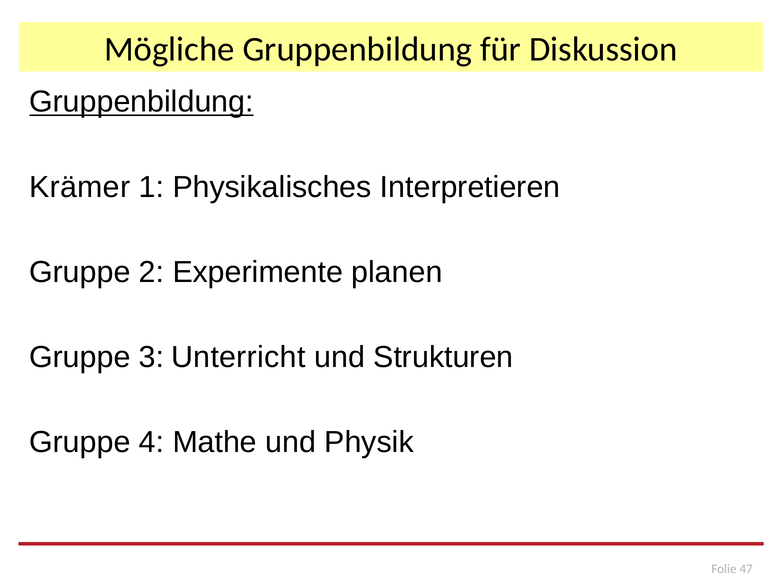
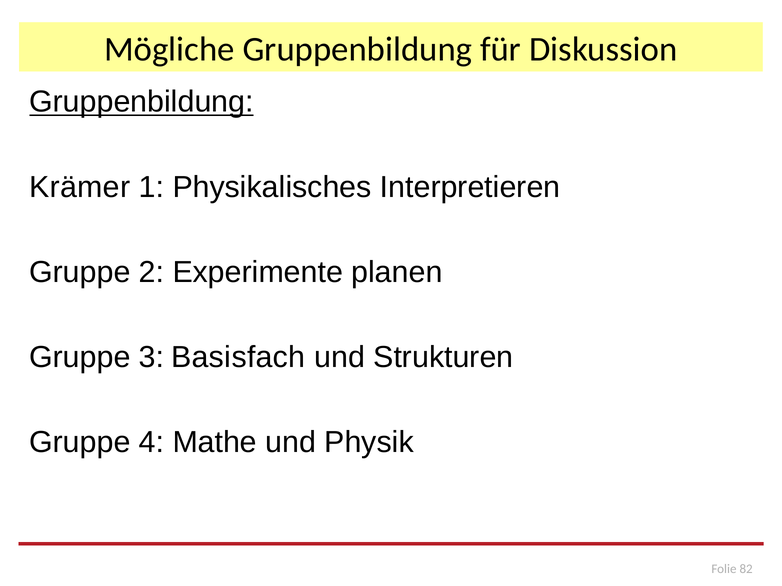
Unterricht: Unterricht -> Basisfach (238, 358)
47: 47 -> 82 (746, 569)
